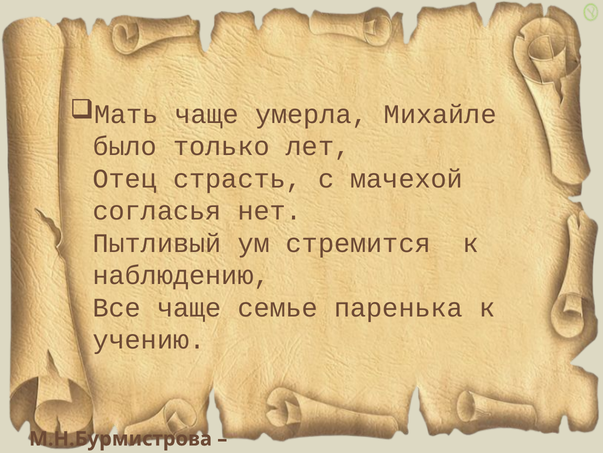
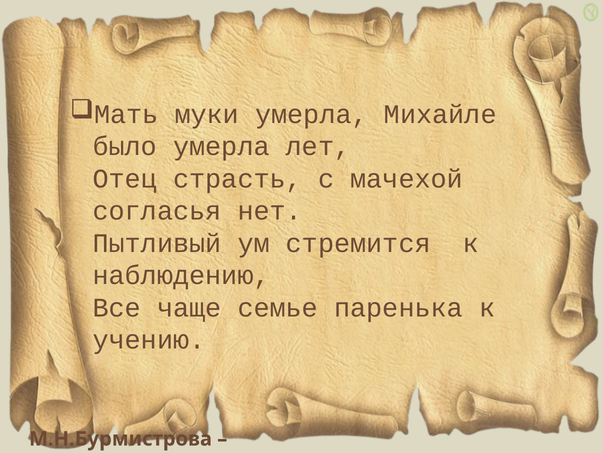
Мать чаще: чаще -> муки (207, 114)
было только: только -> умерла (221, 146)
